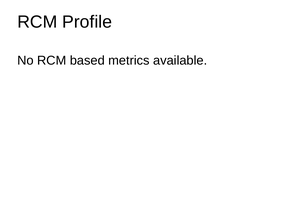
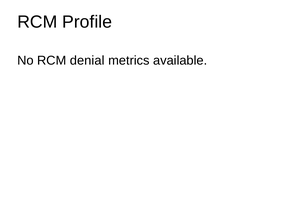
based: based -> denial (87, 60)
